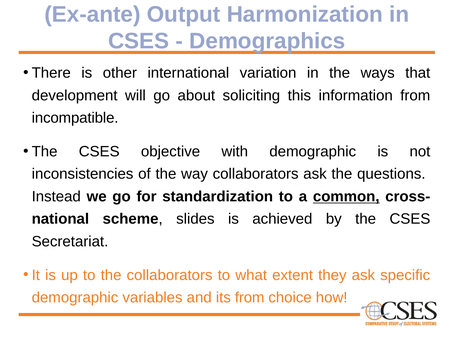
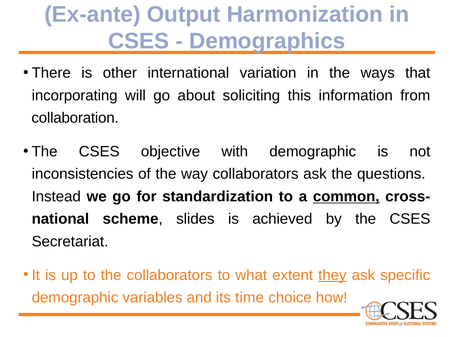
development: development -> incorporating (75, 96)
incompatible: incompatible -> collaboration (75, 118)
they underline: none -> present (332, 276)
its from: from -> time (250, 298)
